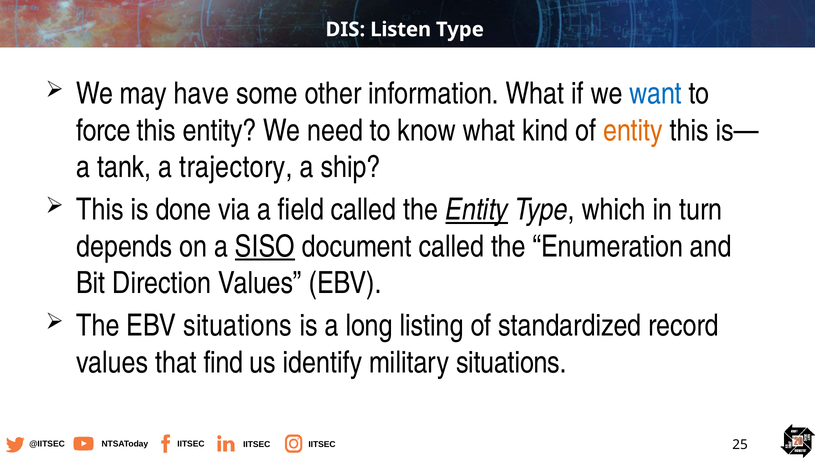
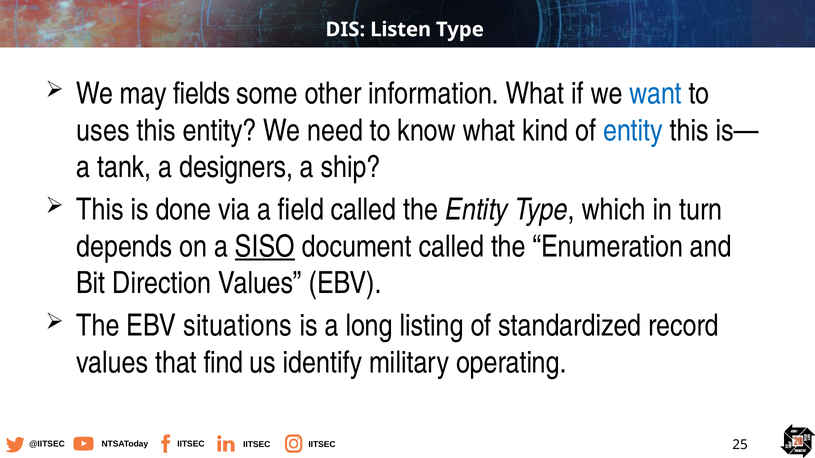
have: have -> fields (202, 94)
force: force -> uses (103, 131)
entity colour: orange -> blue (633, 131)
trajectory: trajectory -> designers (236, 167)
Entity underline: present -> none (477, 210)
military situations: situations -> operating (511, 363)
